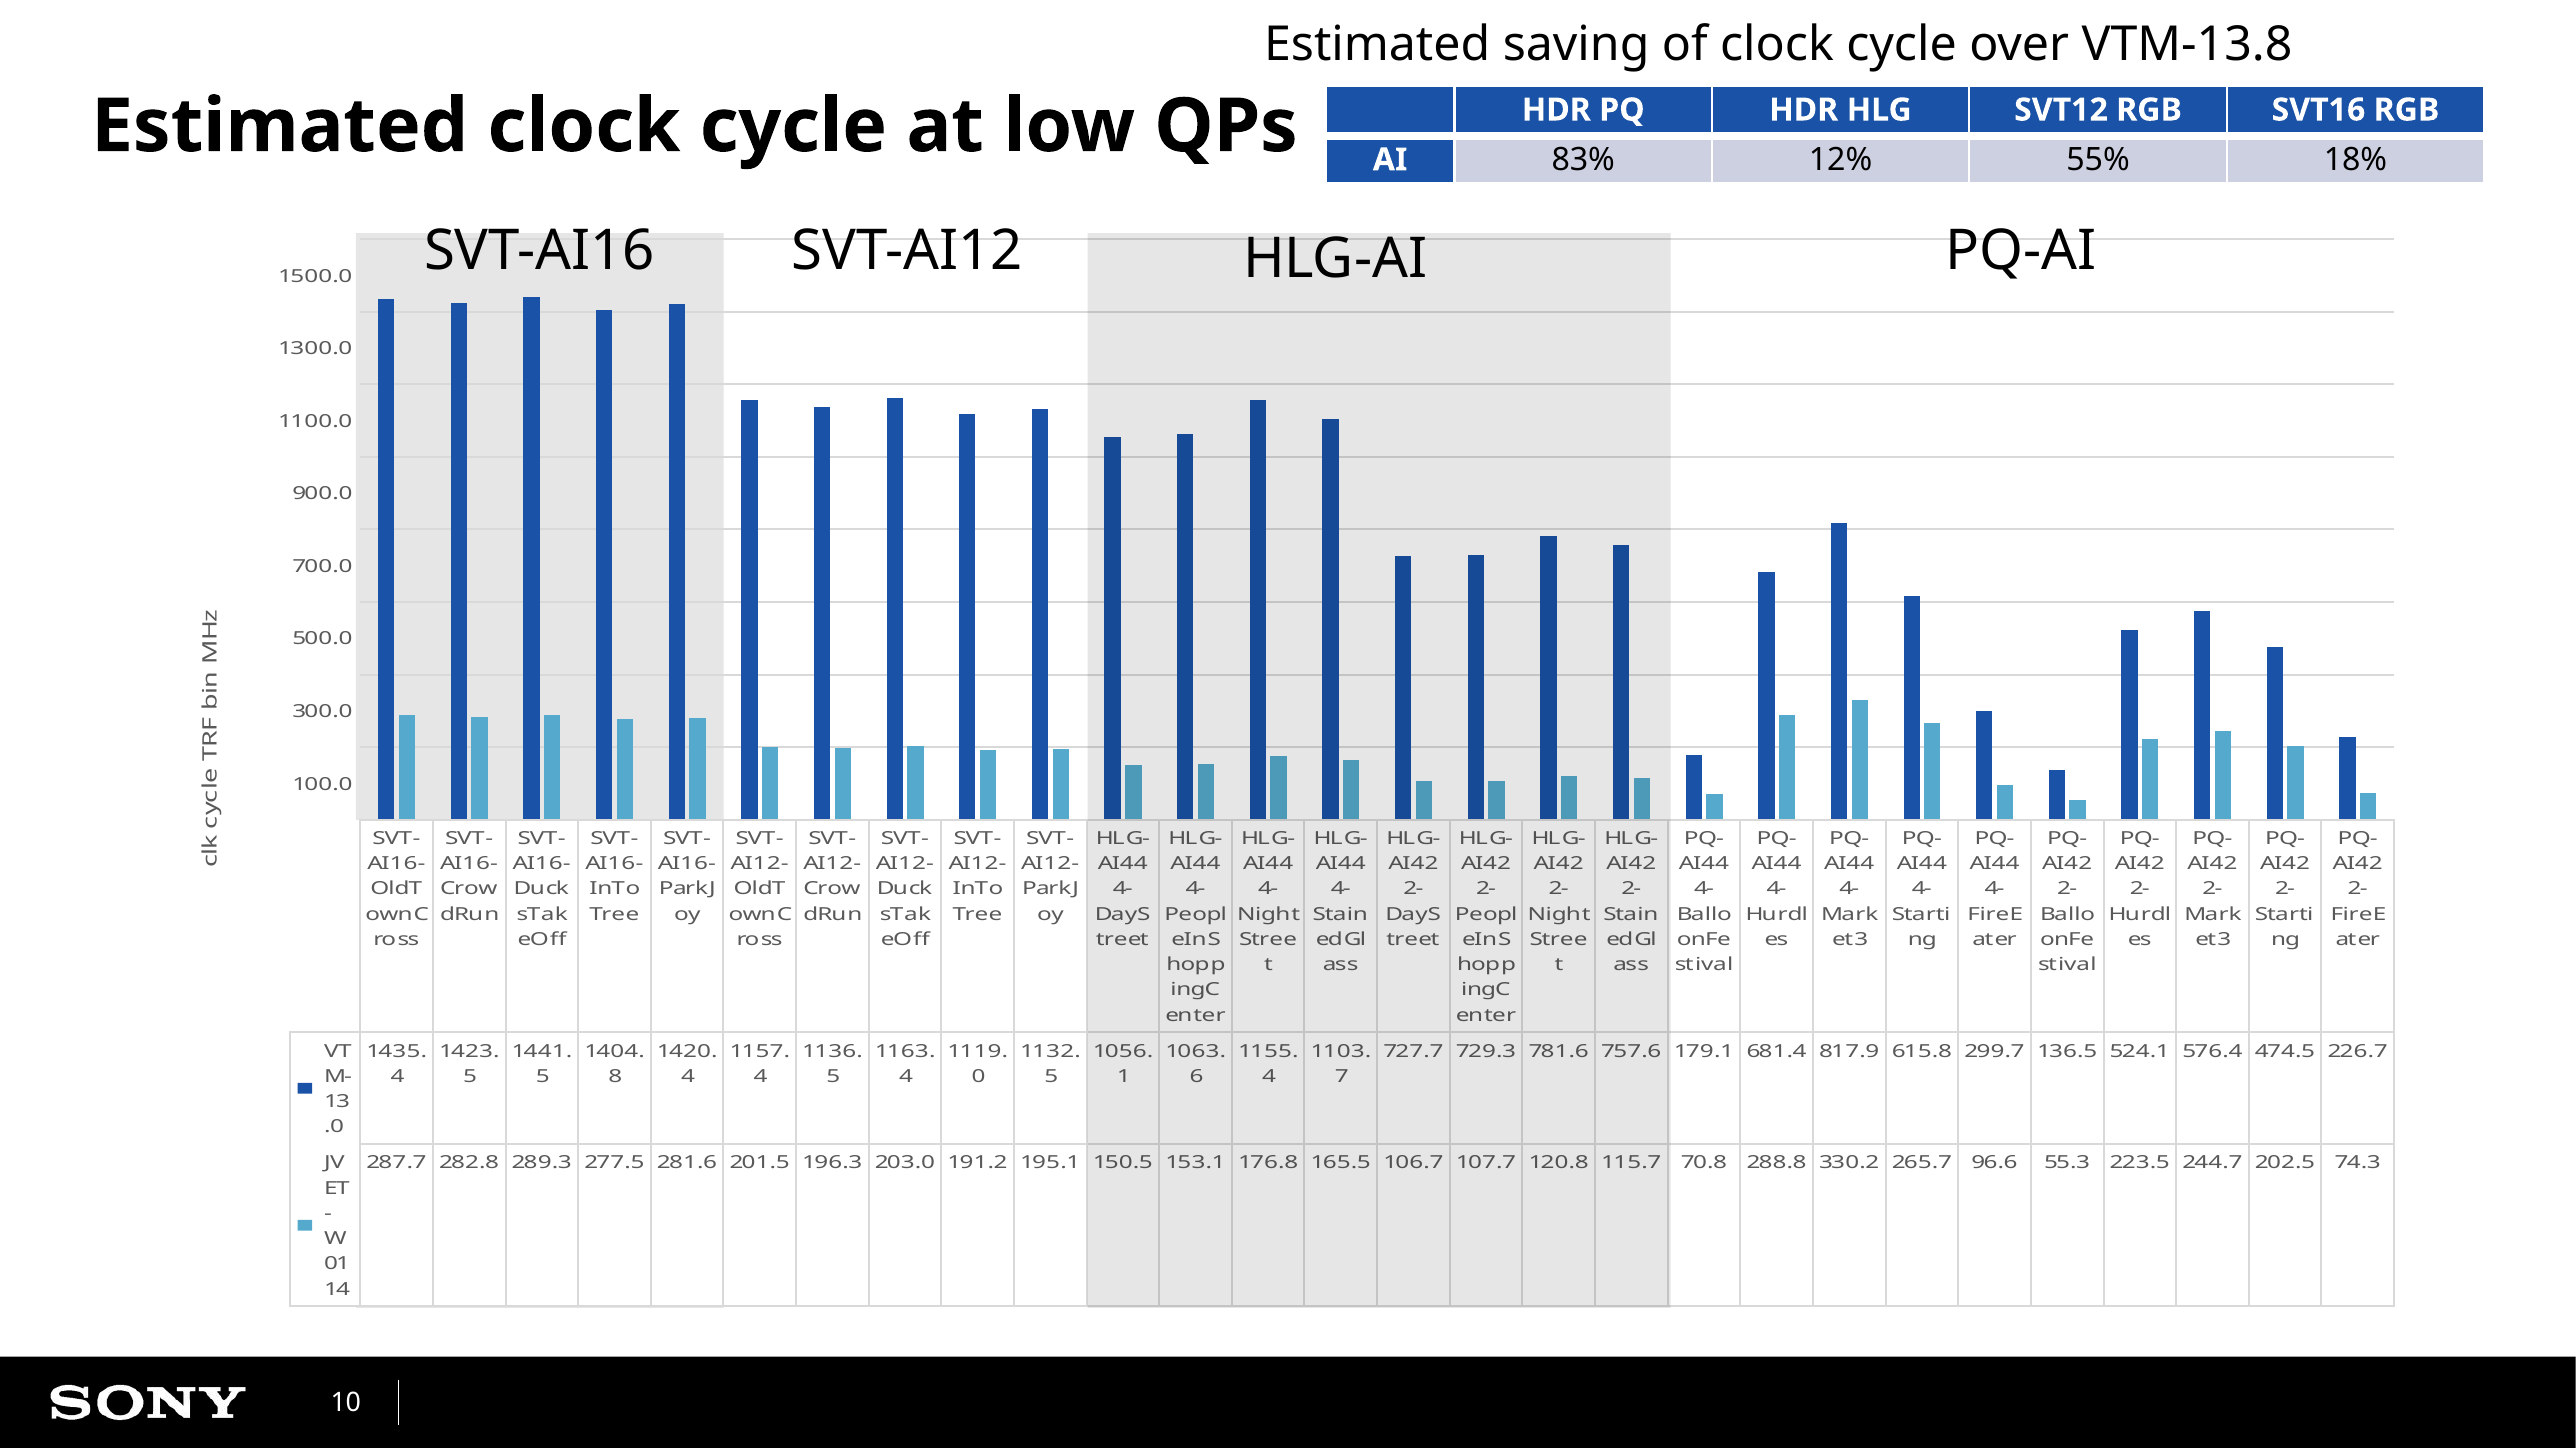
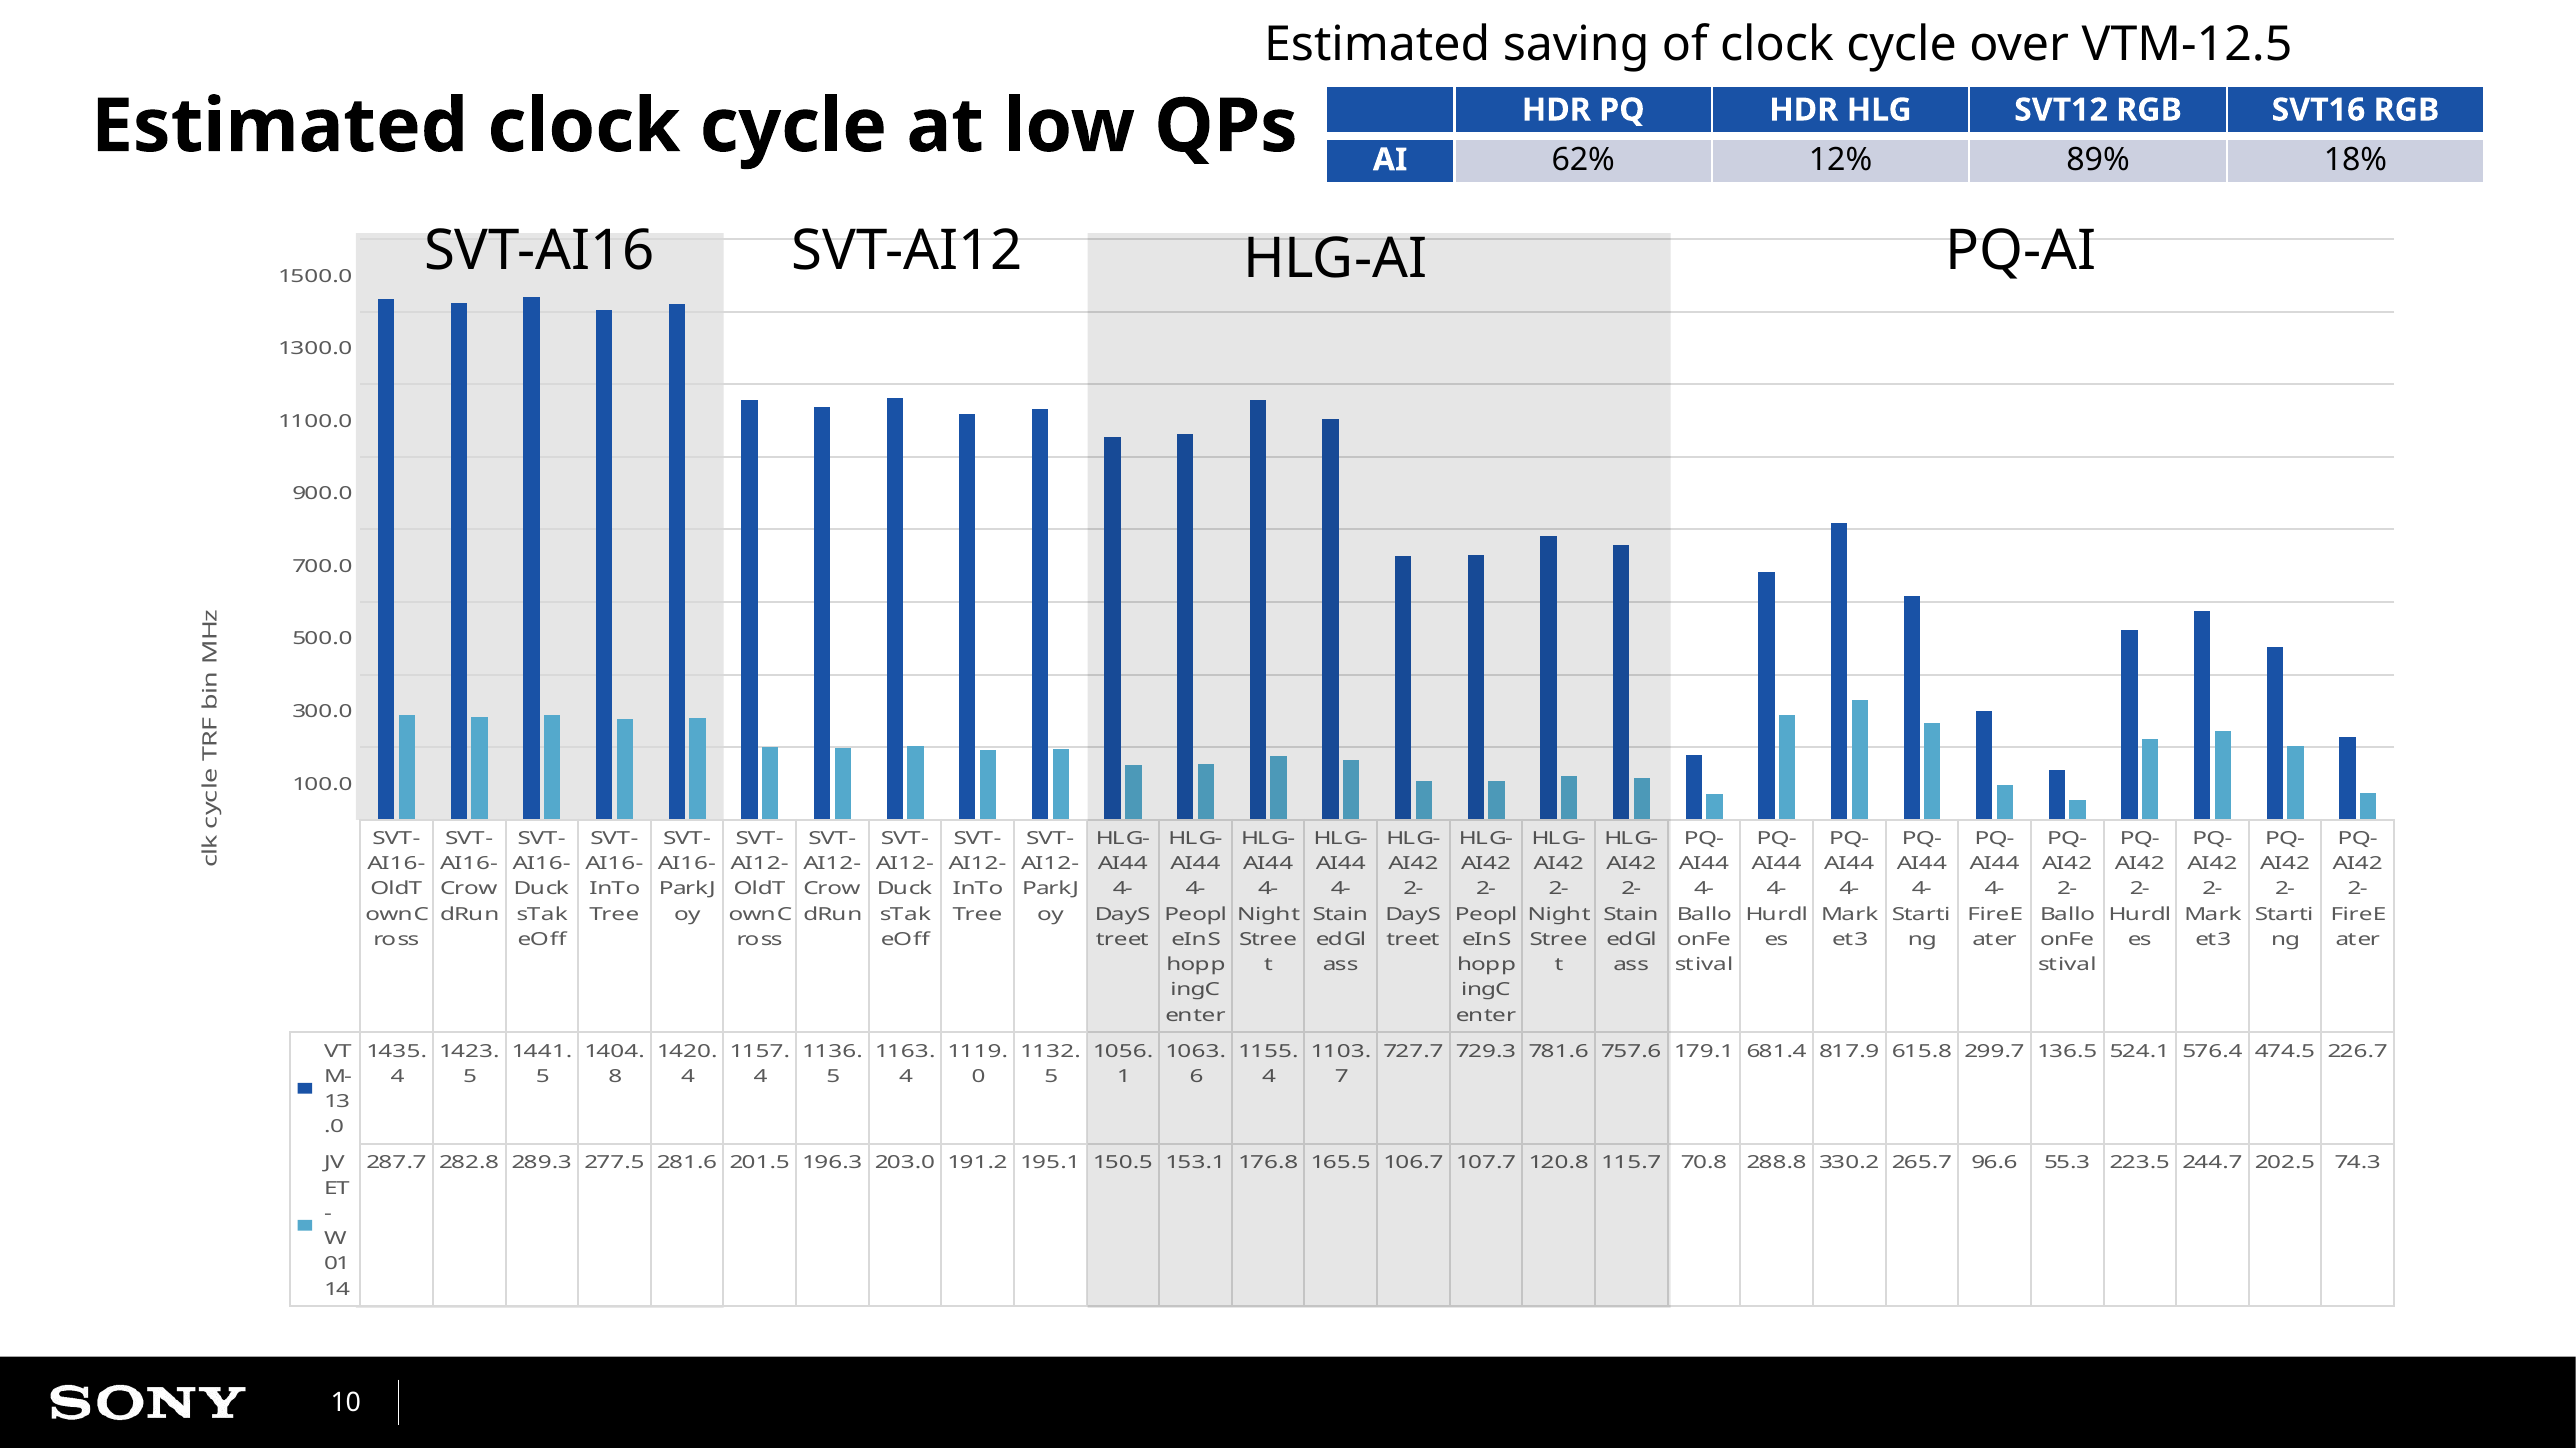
VTM-13.8: VTM-13.8 -> VTM-12.5 (2187, 45)
83%: 83% -> 62% (1583, 160)
55%: 55% -> 89% (2098, 160)
